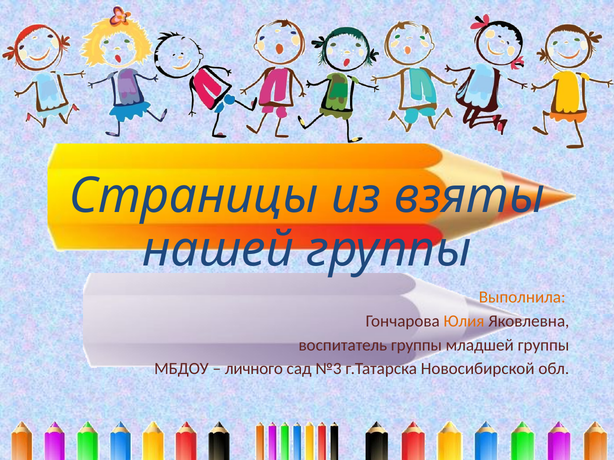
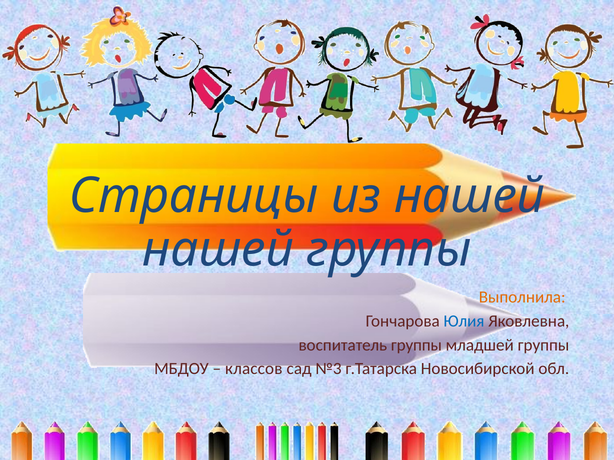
из взяты: взяты -> нашей (470, 196)
Юлия colour: orange -> blue (464, 321)
личного: личного -> классов (254, 369)
